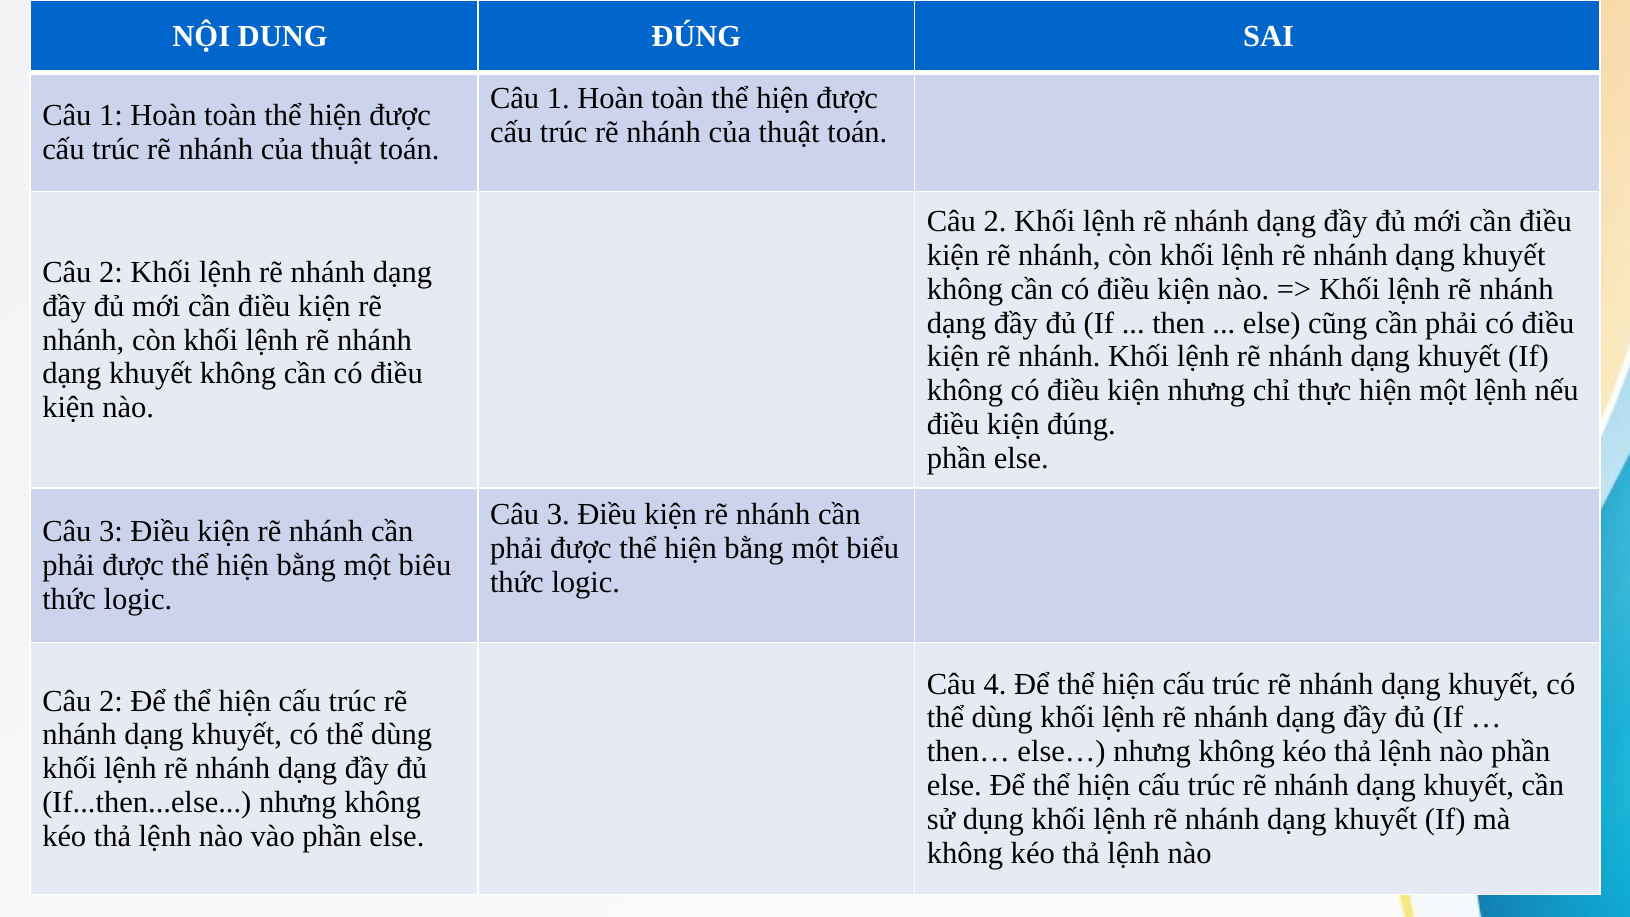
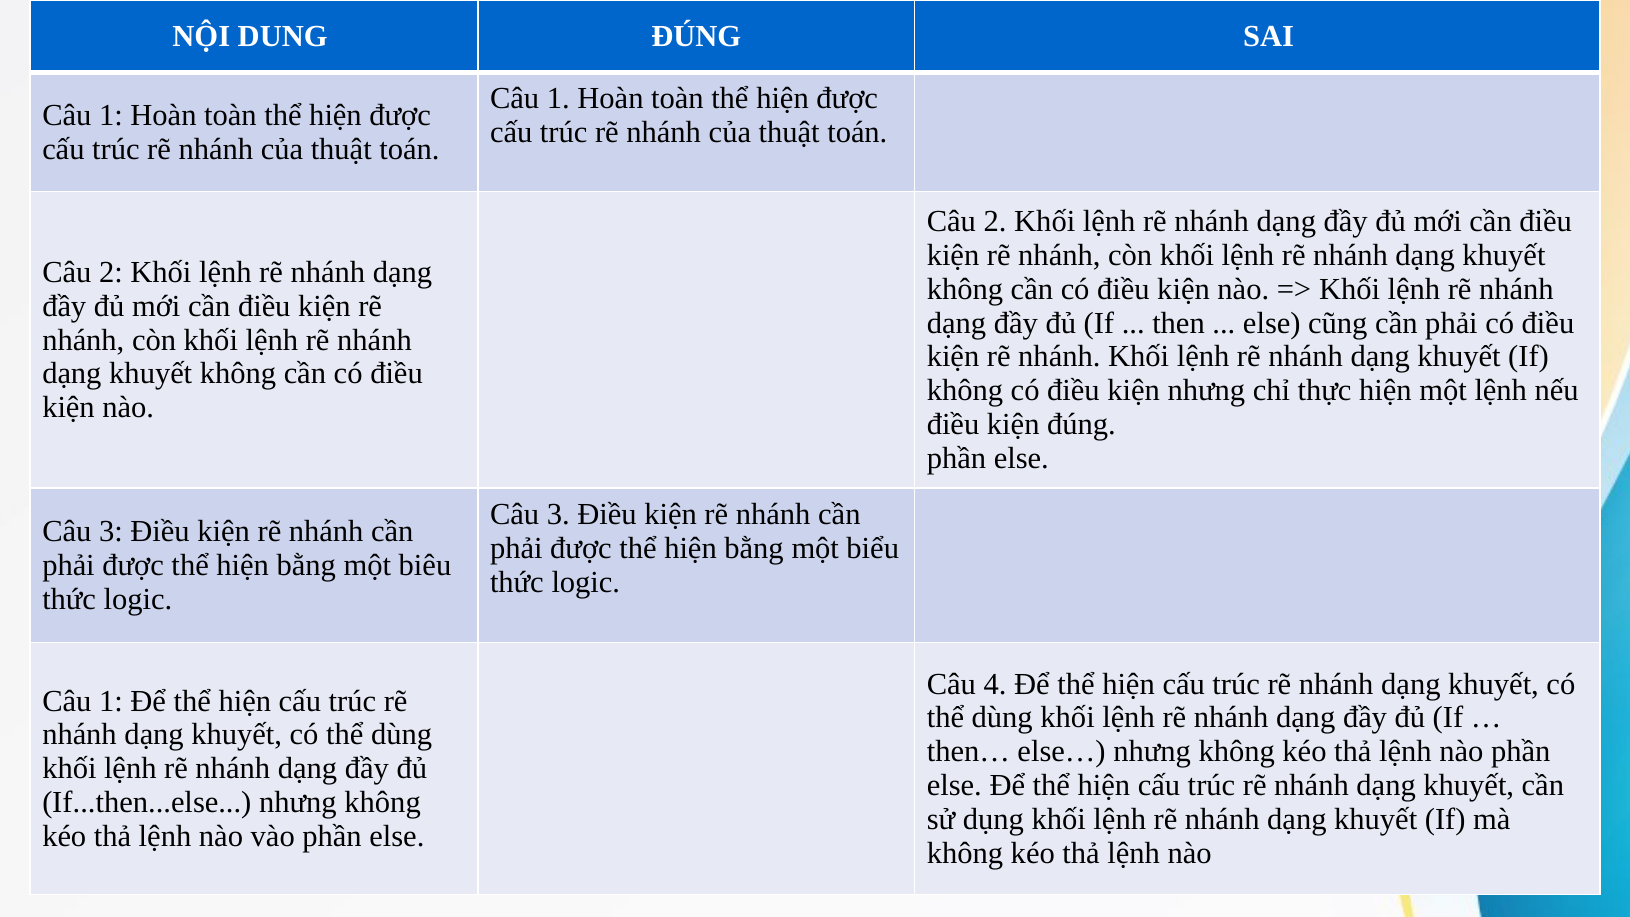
2: 2 -> 1 (111, 701)
